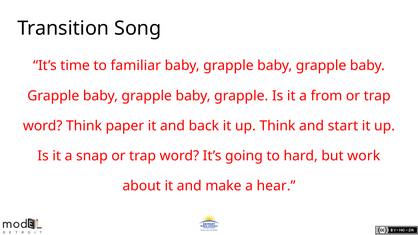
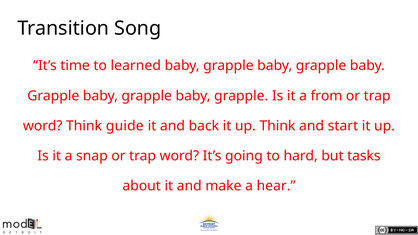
familiar: familiar -> learned (136, 66)
paper: paper -> guide (125, 126)
work: work -> tasks (364, 156)
